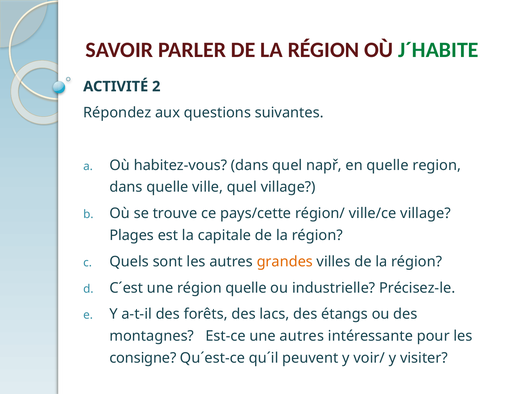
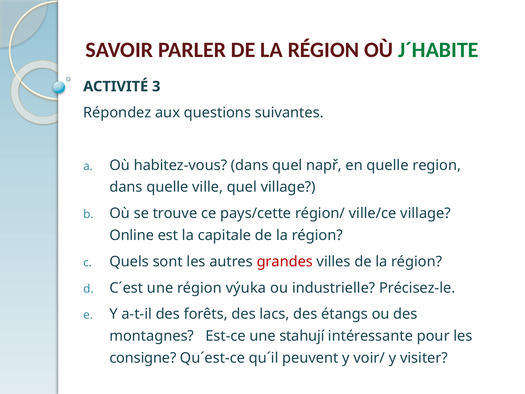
2: 2 -> 3 (156, 86)
Plages: Plages -> Online (132, 235)
grandes colour: orange -> red (285, 261)
région quelle: quelle -> výuka (246, 288)
une autres: autres -> stahují (302, 336)
